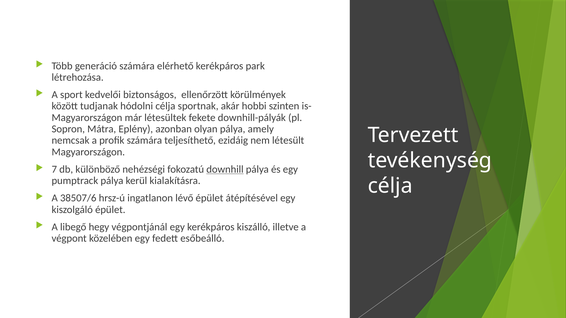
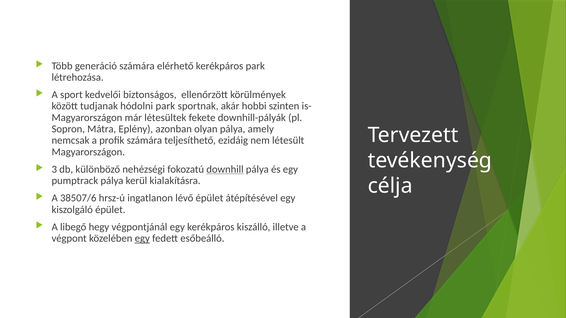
hódolni célja: célja -> park (165, 106)
7: 7 -> 3 (54, 169)
egy underline: none -> present (142, 239)
